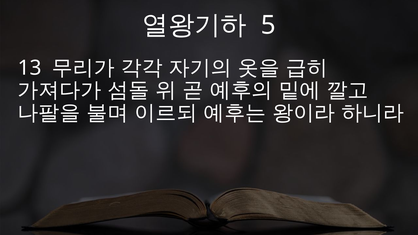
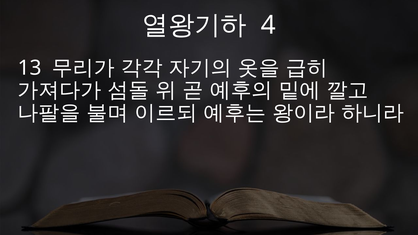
5: 5 -> 4 (268, 25)
